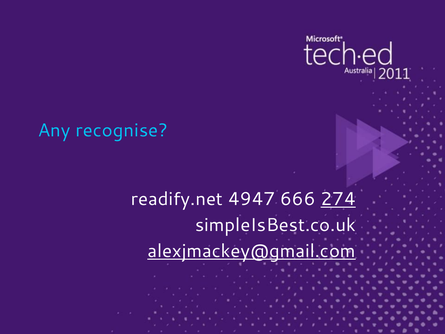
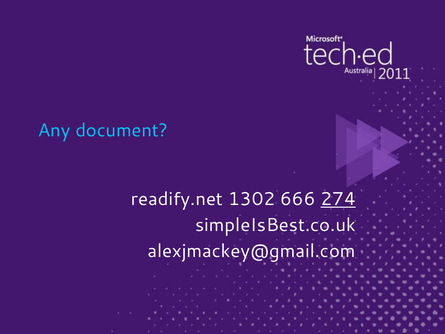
recognise: recognise -> document (122, 130)
4947: 4947 -> 1302 (252, 199)
alexjmackey@gmail.com underline: present -> none (252, 251)
